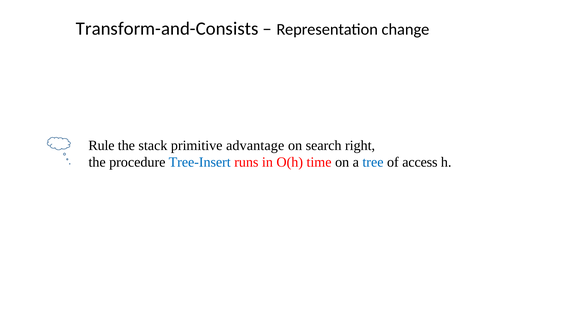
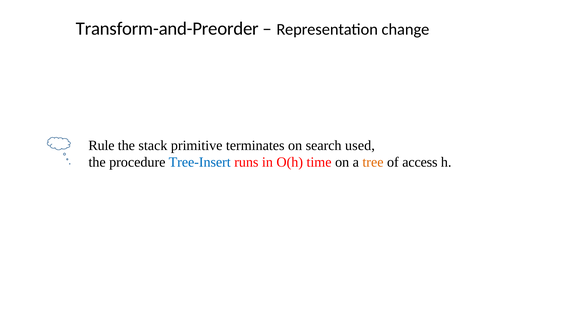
Transform-and-Consists: Transform-and-Consists -> Transform-and-Preorder (167, 29)
advantage: advantage -> terminates (255, 145)
right: right -> used (360, 145)
tree colour: blue -> orange (373, 162)
